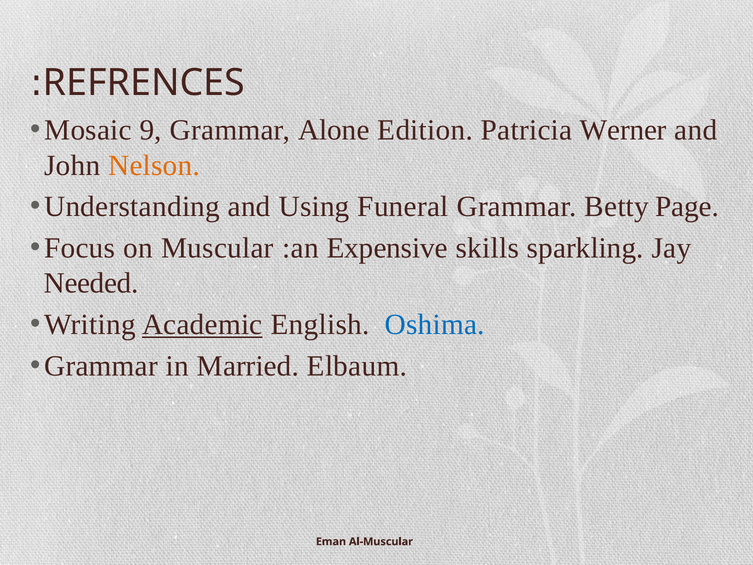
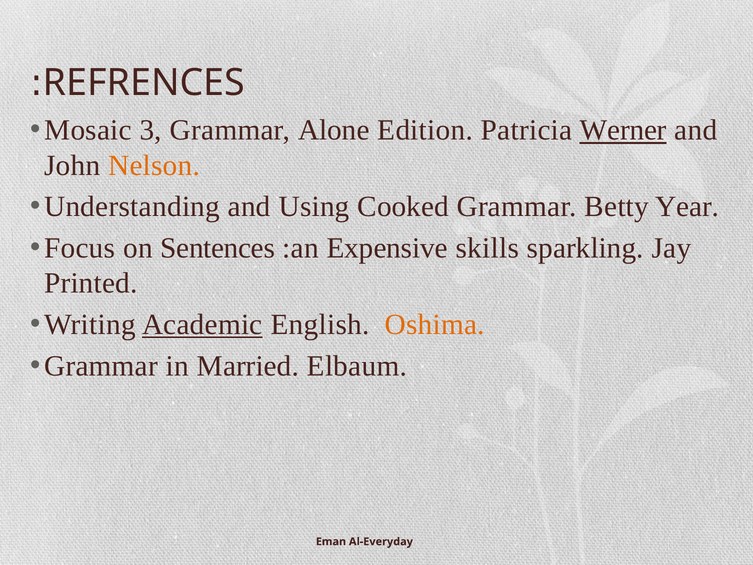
9: 9 -> 3 (151, 130)
Werner underline: none -> present (623, 130)
Funeral: Funeral -> Cooked (403, 207)
Page: Page -> Year (687, 207)
Muscular: Muscular -> Sentences (218, 248)
Needed: Needed -> Printed (91, 283)
Oshima colour: blue -> orange (435, 324)
Al-Muscular: Al-Muscular -> Al-Everyday (381, 541)
